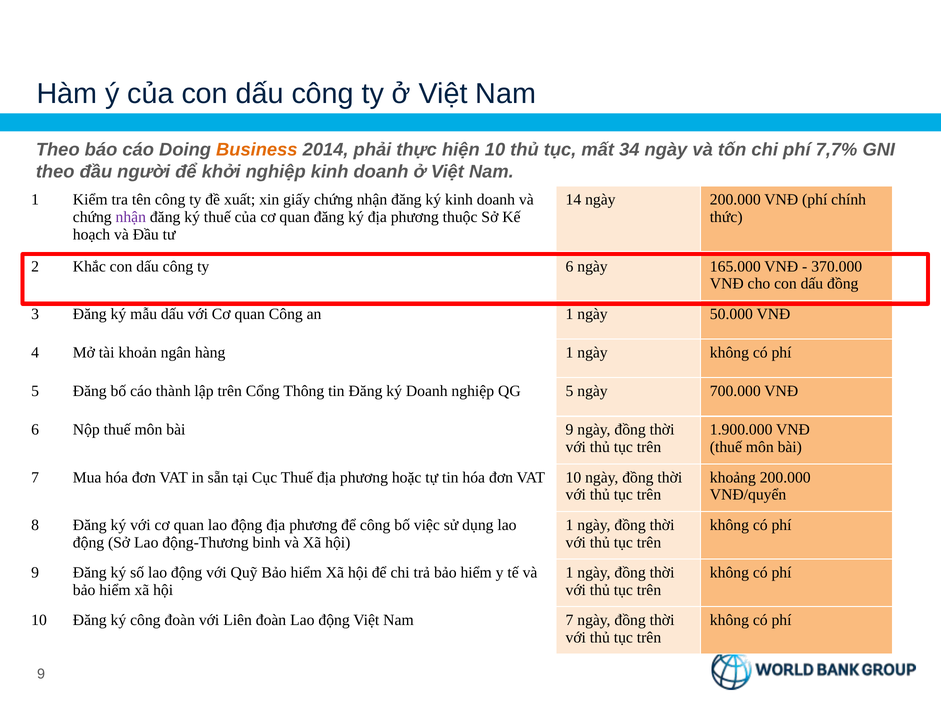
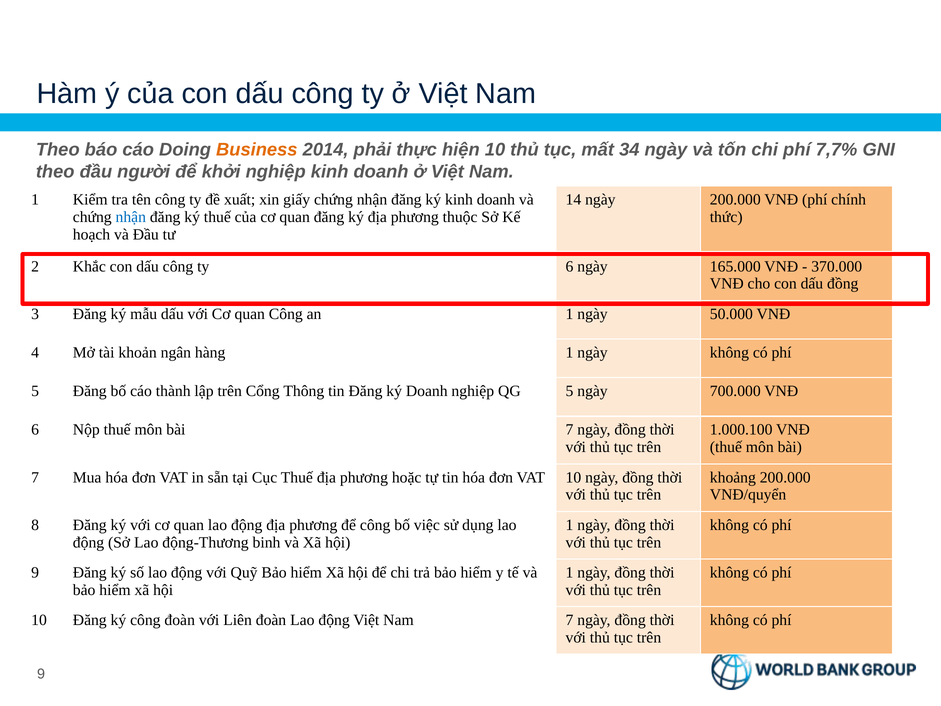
nhận colour: purple -> blue (131, 217)
9: 9 -> 7 (570, 430)
1.900.000: 1.900.000 -> 1.000.100 (741, 430)
